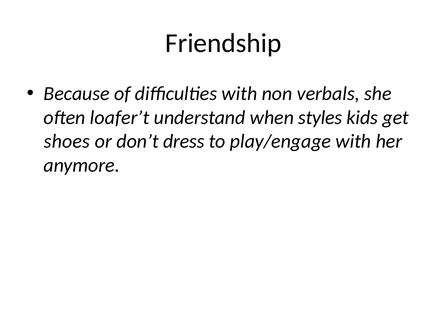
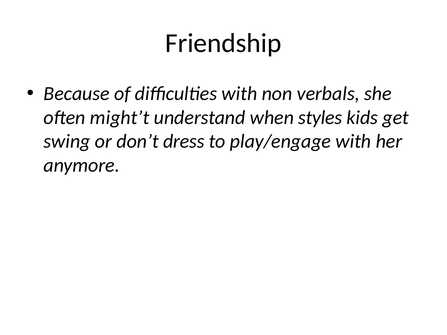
loafer’t: loafer’t -> might’t (120, 118)
shoes: shoes -> swing (67, 141)
